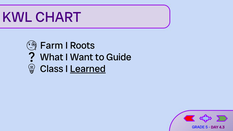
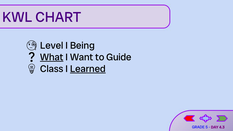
Farm: Farm -> Level (52, 46)
Roots: Roots -> Being (82, 46)
What underline: none -> present (52, 57)
